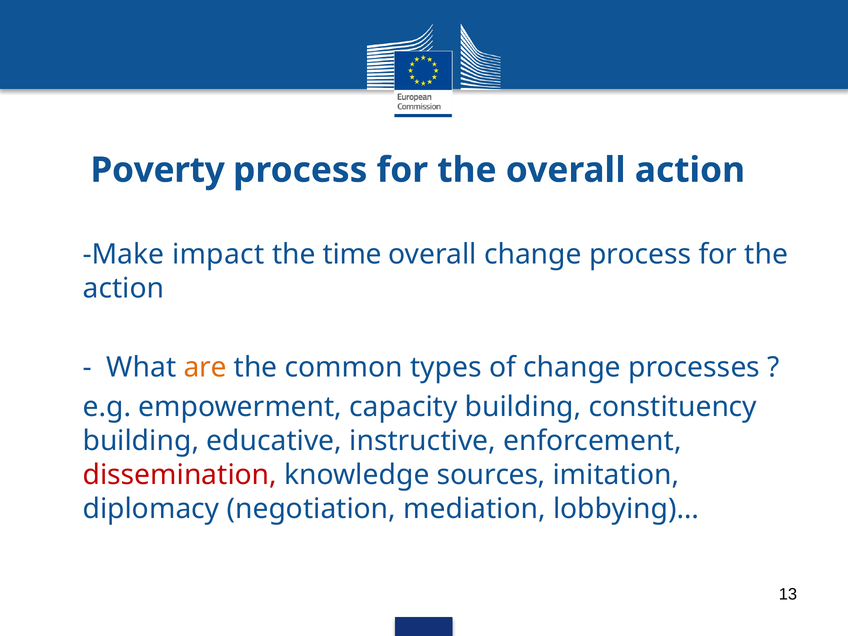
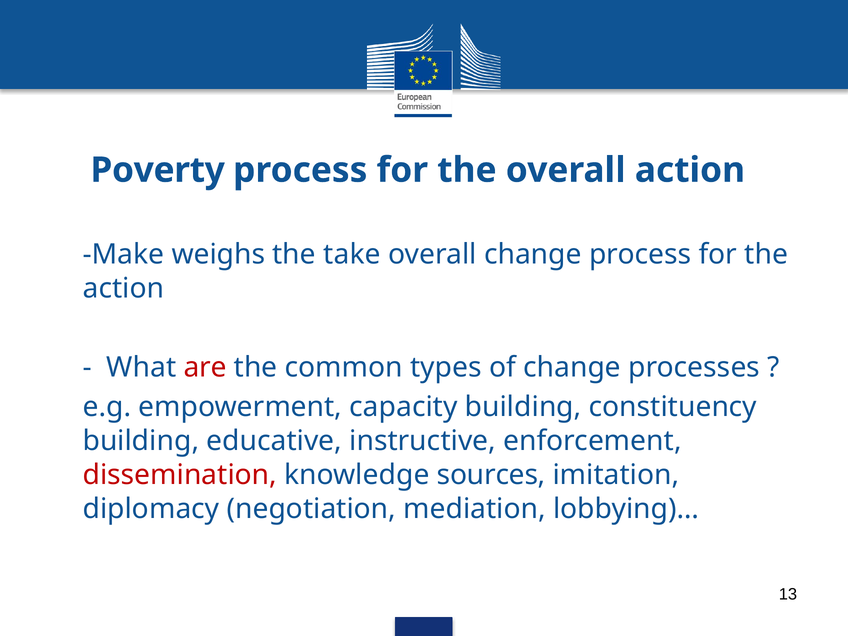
impact: impact -> weighs (218, 254)
time: time -> take (352, 254)
are colour: orange -> red (205, 367)
